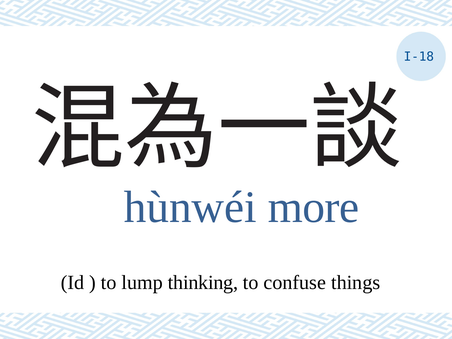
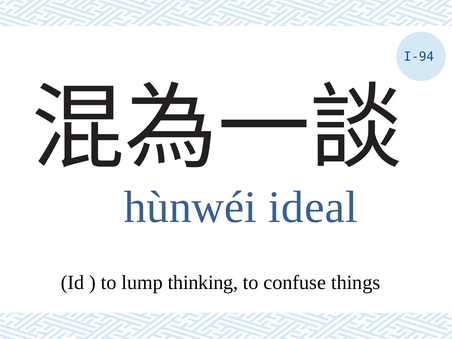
I-18: I-18 -> I-94 (419, 57)
more: more -> ideal (313, 207)
